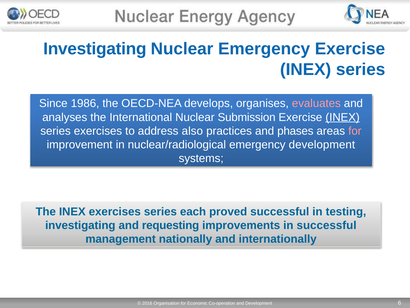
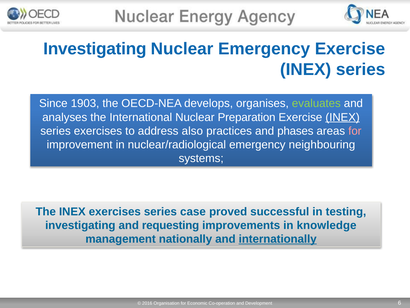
1986: 1986 -> 1903 (85, 103)
evaluates colour: pink -> light green (316, 103)
Submission: Submission -> Preparation (247, 117)
emergency development: development -> neighbouring (322, 144)
each: each -> case (193, 211)
in successful: successful -> knowledge (327, 225)
internationally underline: none -> present (278, 239)
